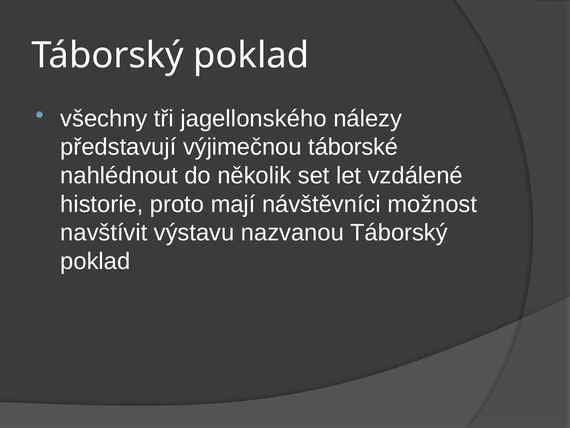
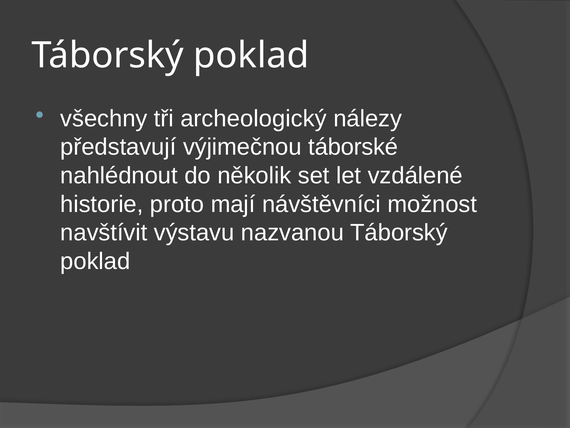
jagellonského: jagellonského -> archeologický (254, 118)
